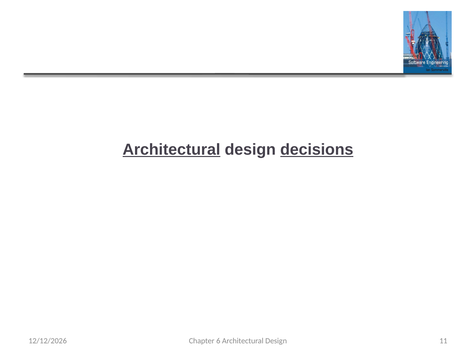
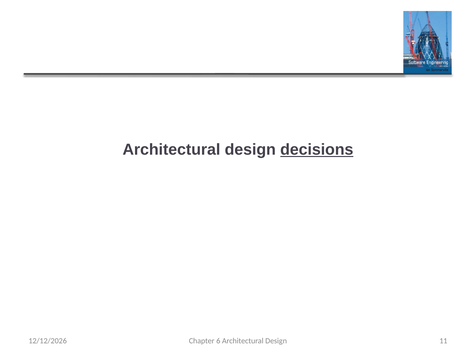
Architectural underline: present -> none (171, 150)
